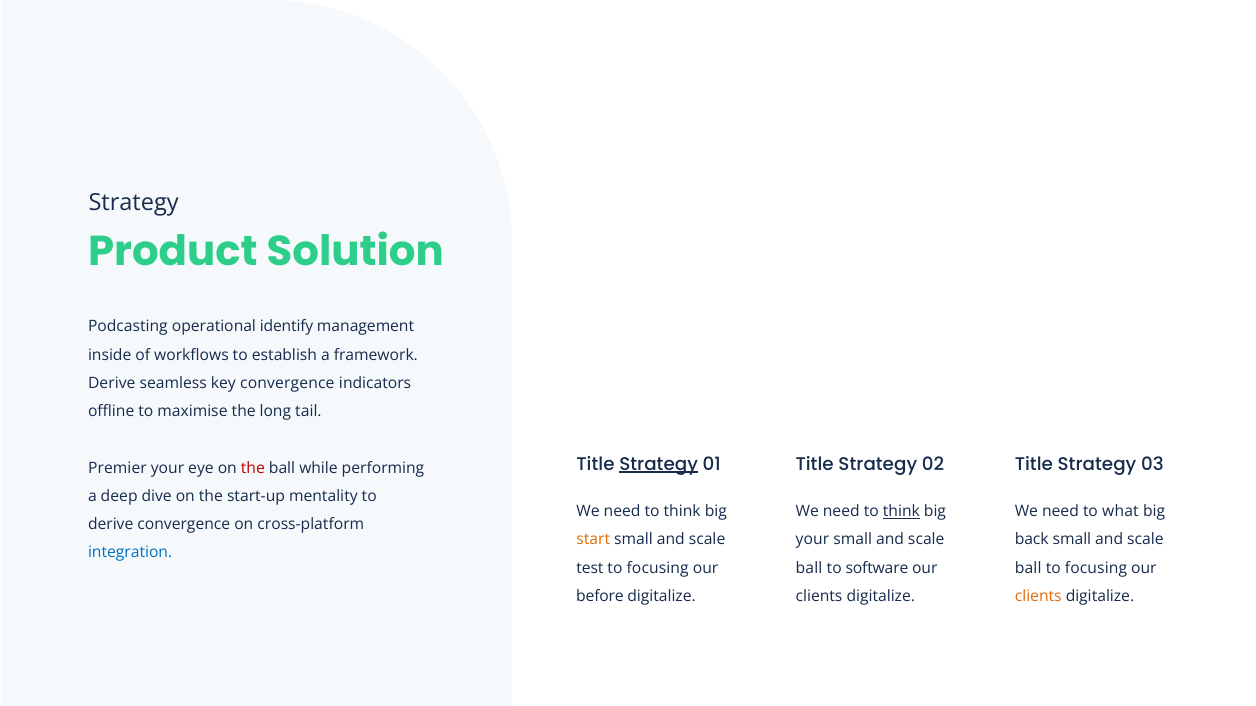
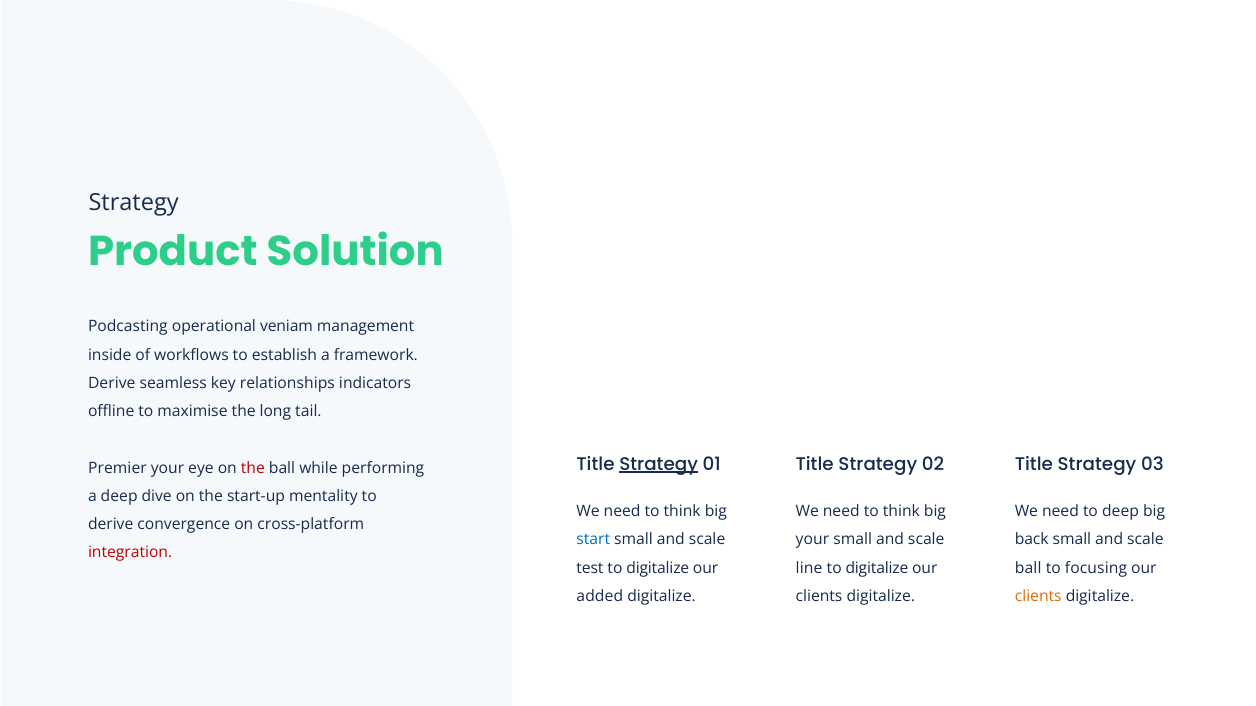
identify: identify -> veniam (287, 327)
key convergence: convergence -> relationships (287, 383)
think underline: present -> none (901, 512)
to what: what -> deep (1121, 512)
start colour: orange -> blue (593, 540)
integration colour: blue -> red (130, 553)
focusing: focusing -> digitalize (658, 568)
ball: ball -> line (809, 568)
software: software -> digitalize (877, 568)
before: before -> added (600, 597)
